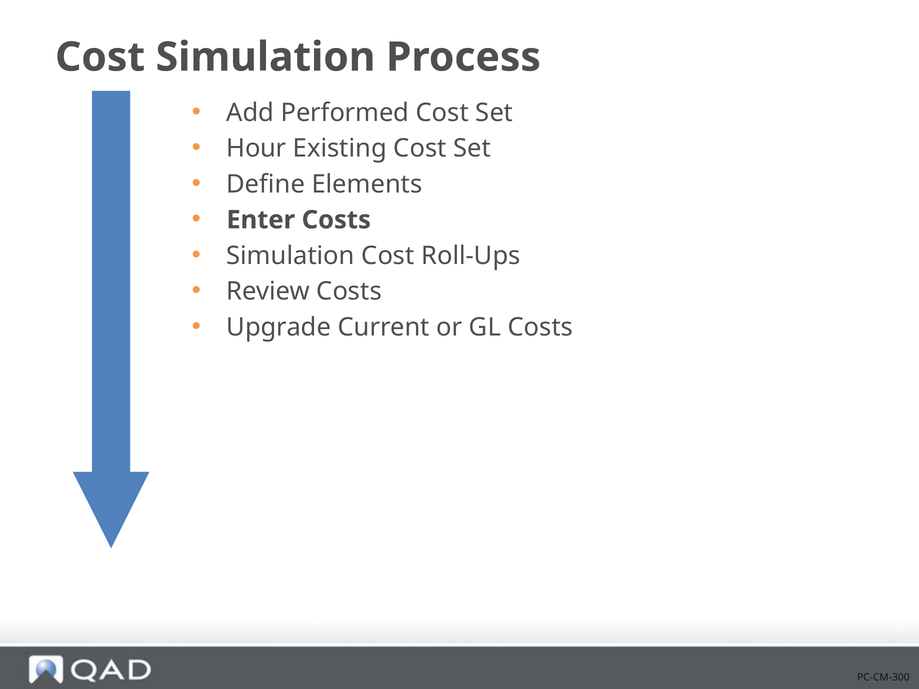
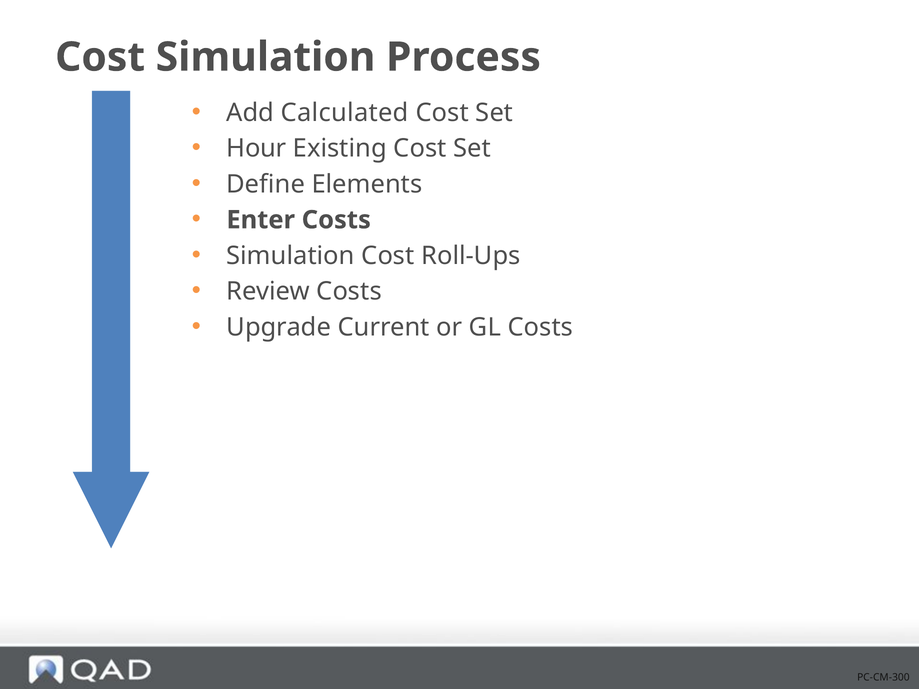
Performed: Performed -> Calculated (345, 113)
